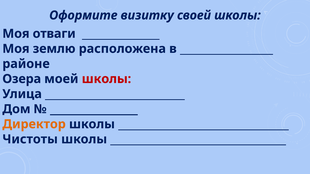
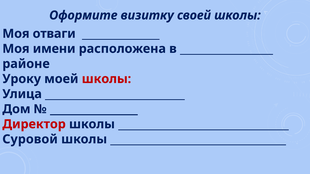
землю: землю -> имени (54, 49)
Озера: Озера -> Уроку (22, 79)
Директор colour: orange -> red (34, 124)
Чистоты: Чистоты -> Суровой (30, 139)
